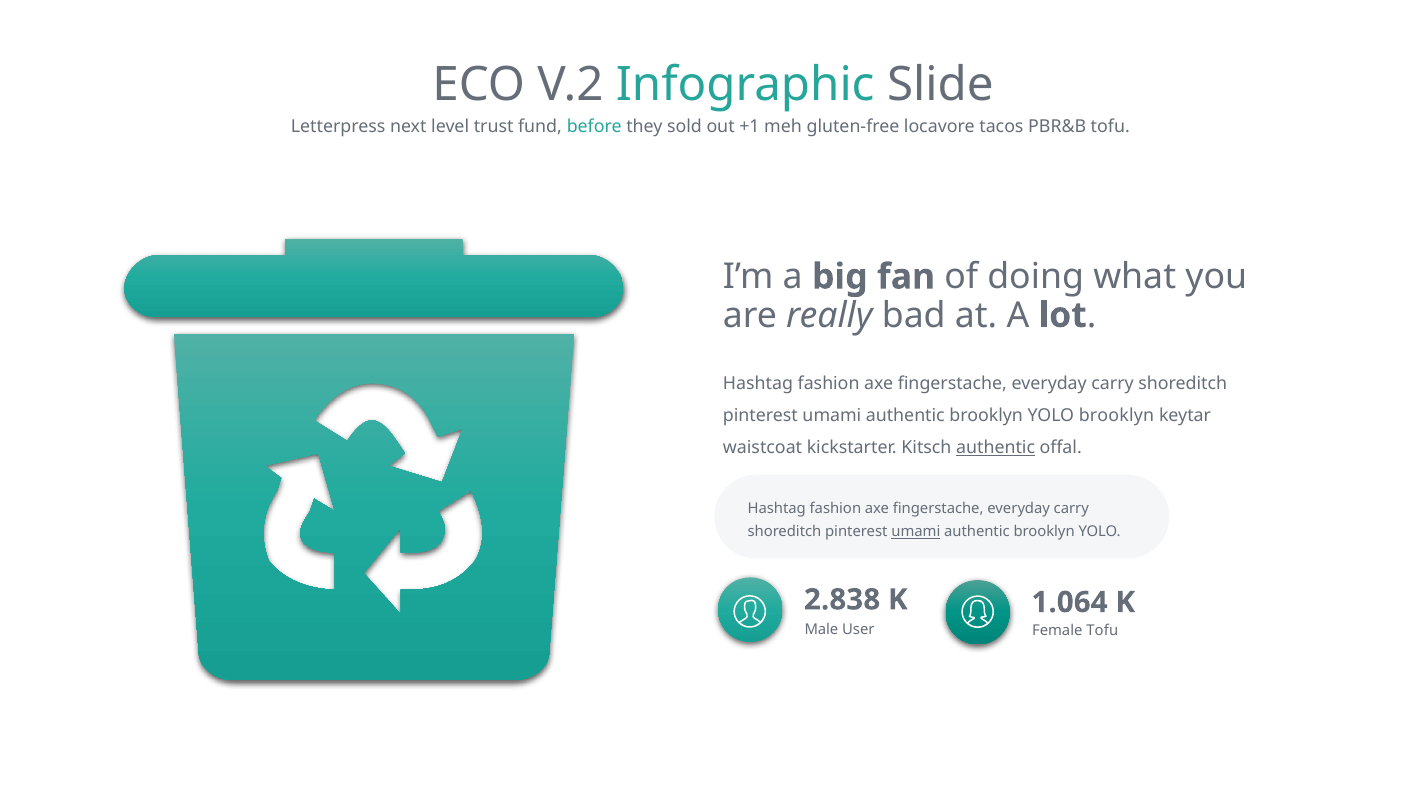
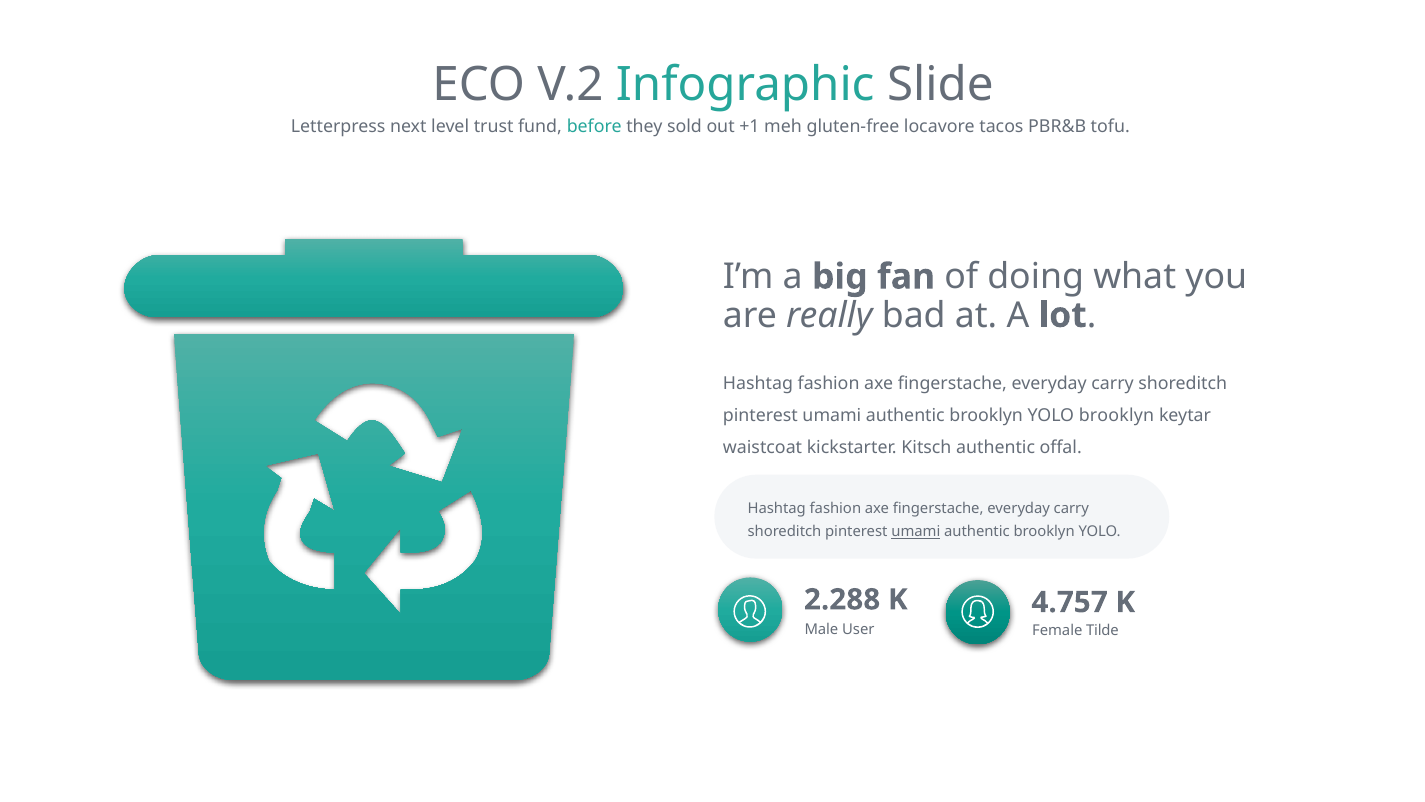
authentic underline: present -> none (996, 447)
2.838: 2.838 -> 2.288 (842, 599)
1.064: 1.064 -> 4.757 (1070, 602)
Female Tofu: Tofu -> Tilde (1102, 630)
